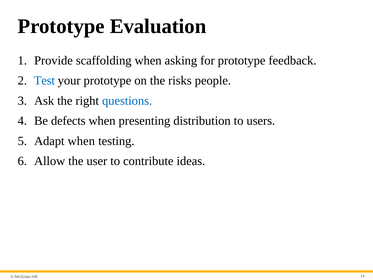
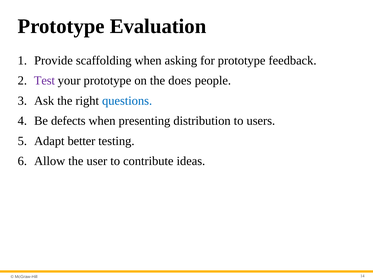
Test colour: blue -> purple (44, 81)
risks: risks -> does (180, 81)
Adapt when: when -> better (81, 141)
